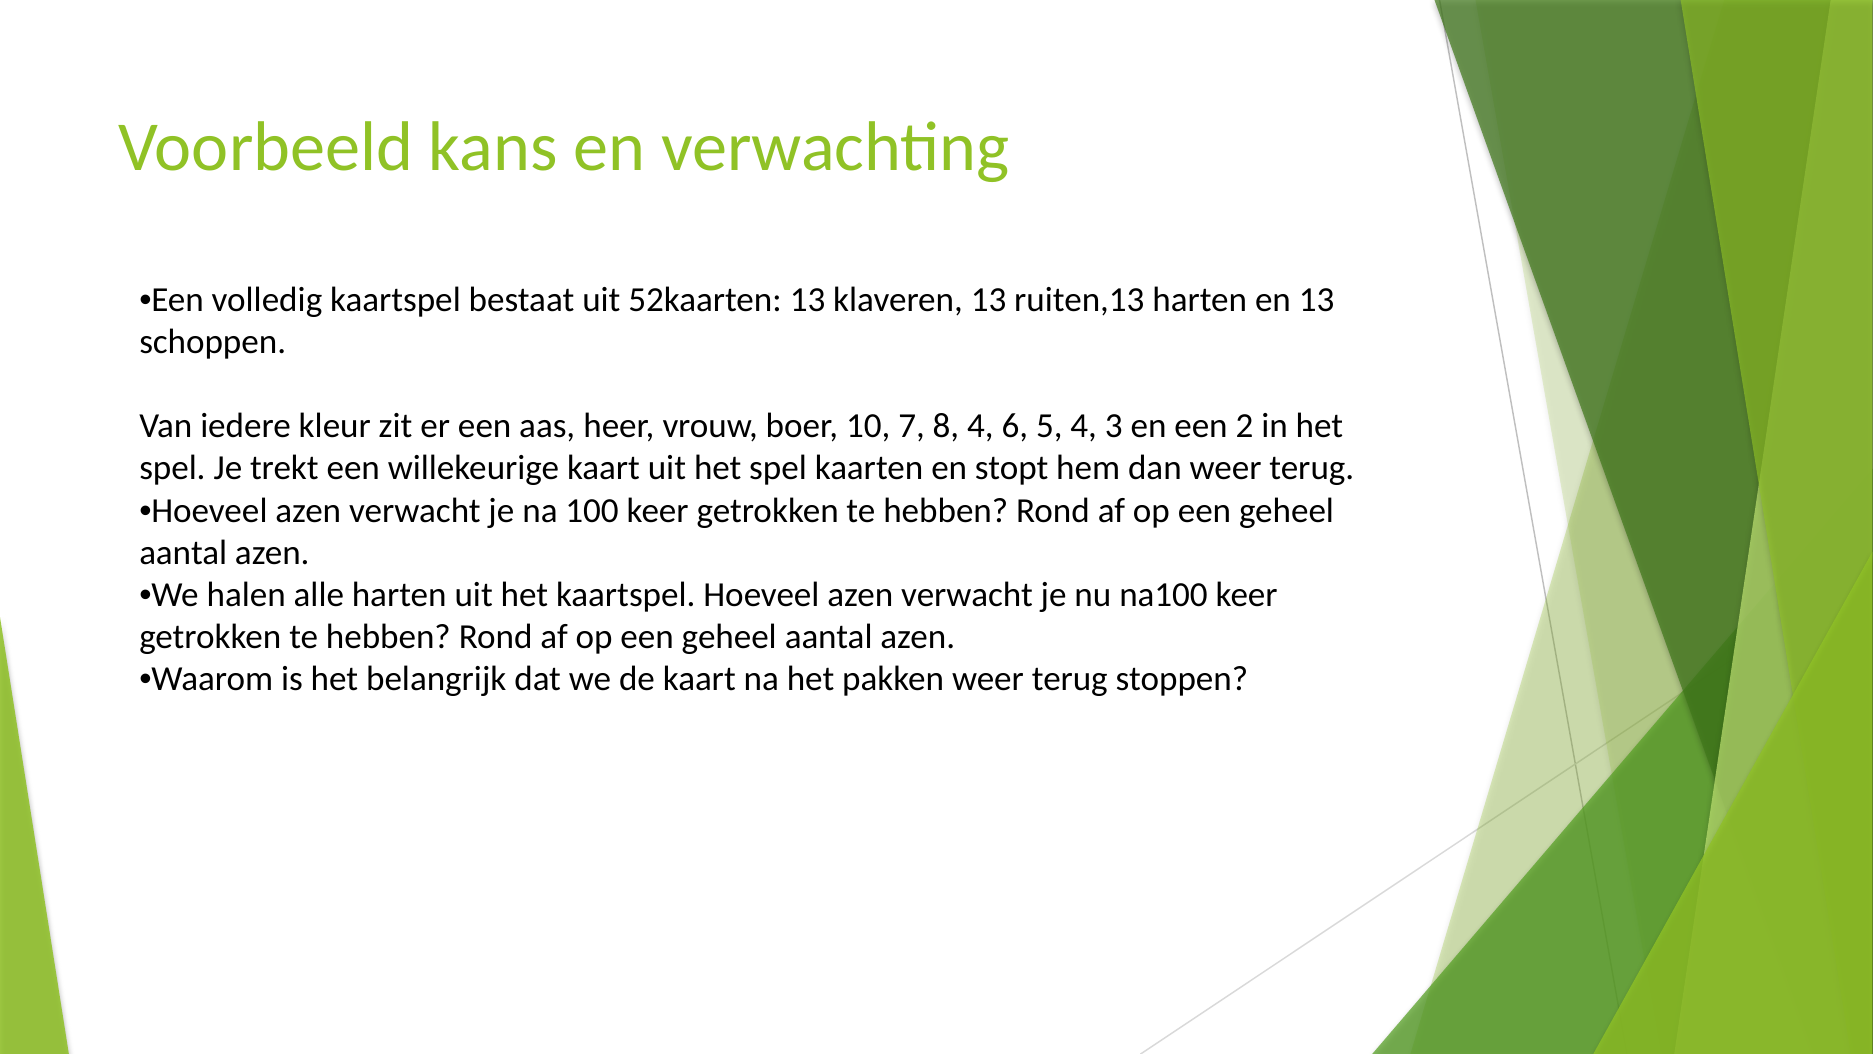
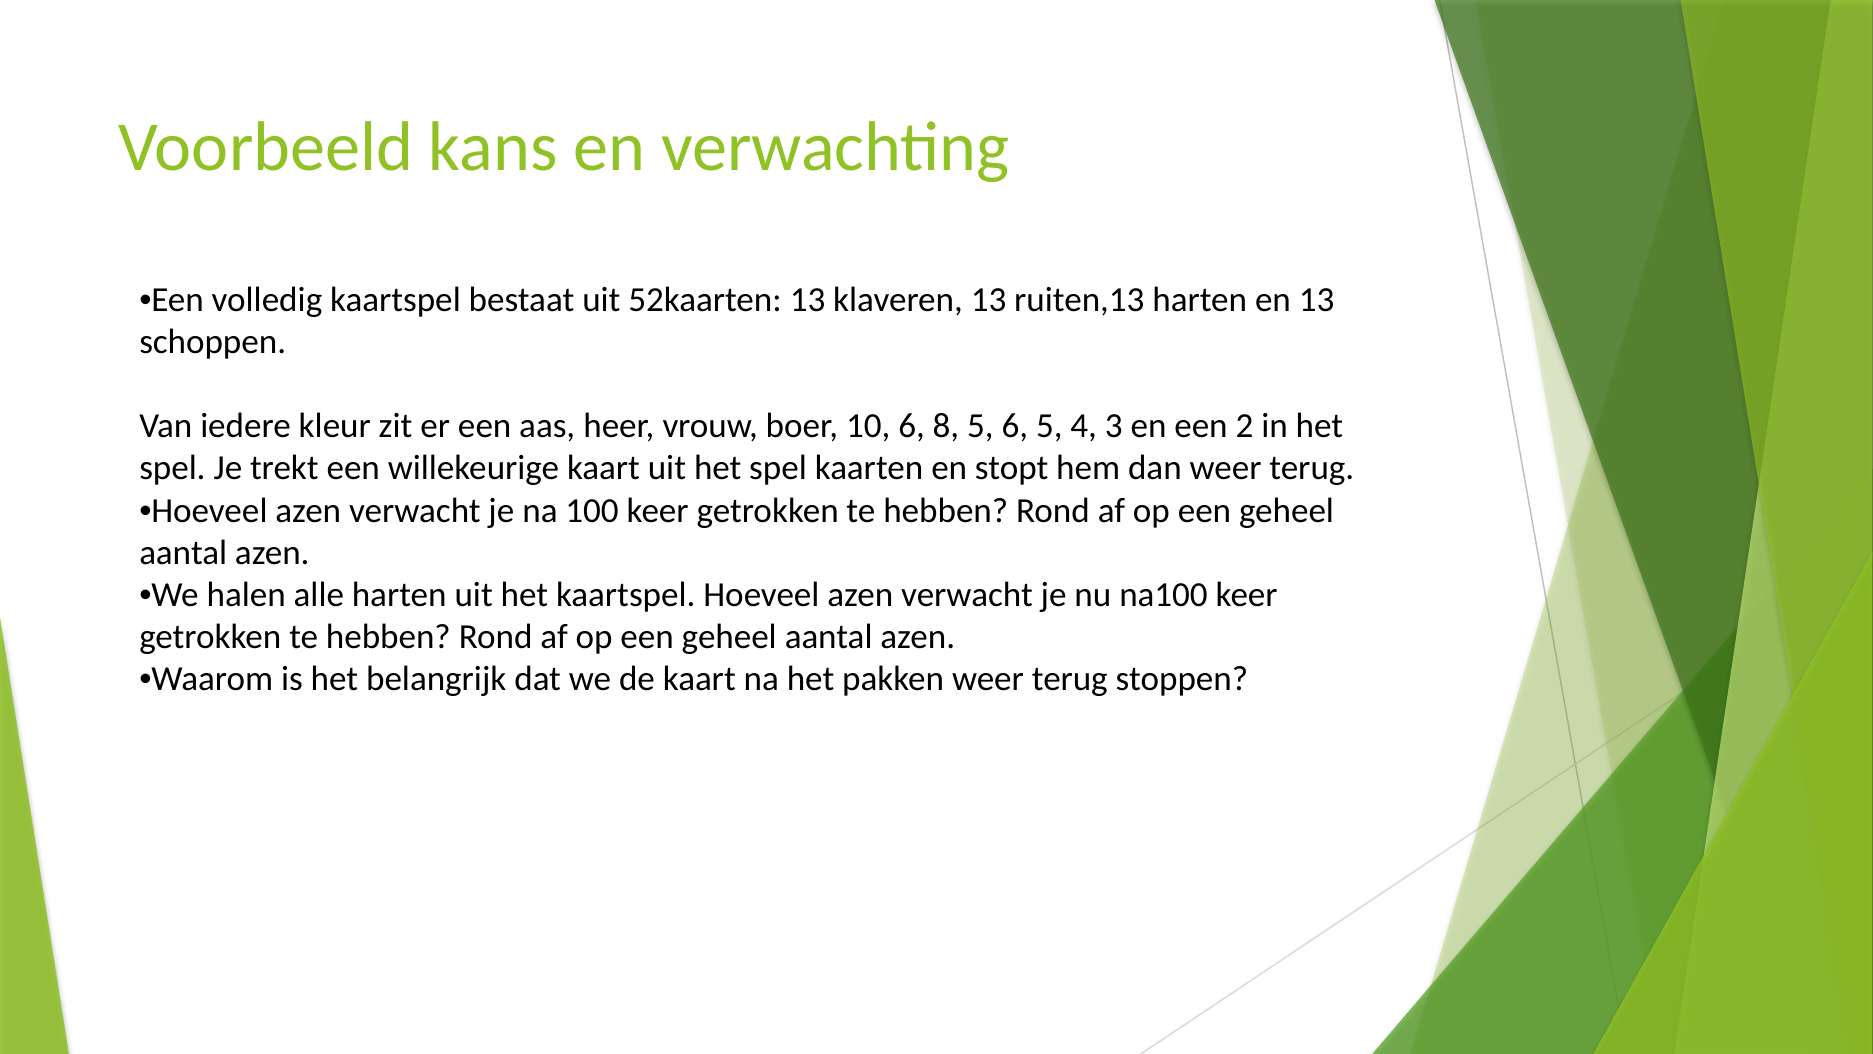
10 7: 7 -> 6 (912, 426)
8 4: 4 -> 5 (980, 426)
